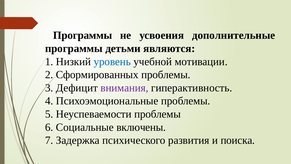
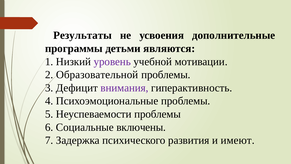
Программы: Программы -> Результаты (83, 35)
уровень colour: blue -> purple (112, 61)
Сформированных: Сформированных -> Образовательной (97, 75)
поиска: поиска -> имеют (238, 140)
